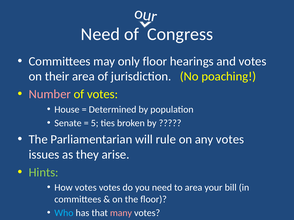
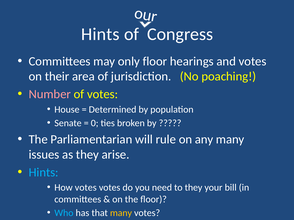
Need: Need -> Hints (100, 34)
5: 5 -> 0 (95, 123)
any votes: votes -> many (230, 140)
Hints colour: light green -> light blue (44, 173)
to area: area -> they (194, 188)
many colour: pink -> yellow (121, 213)
